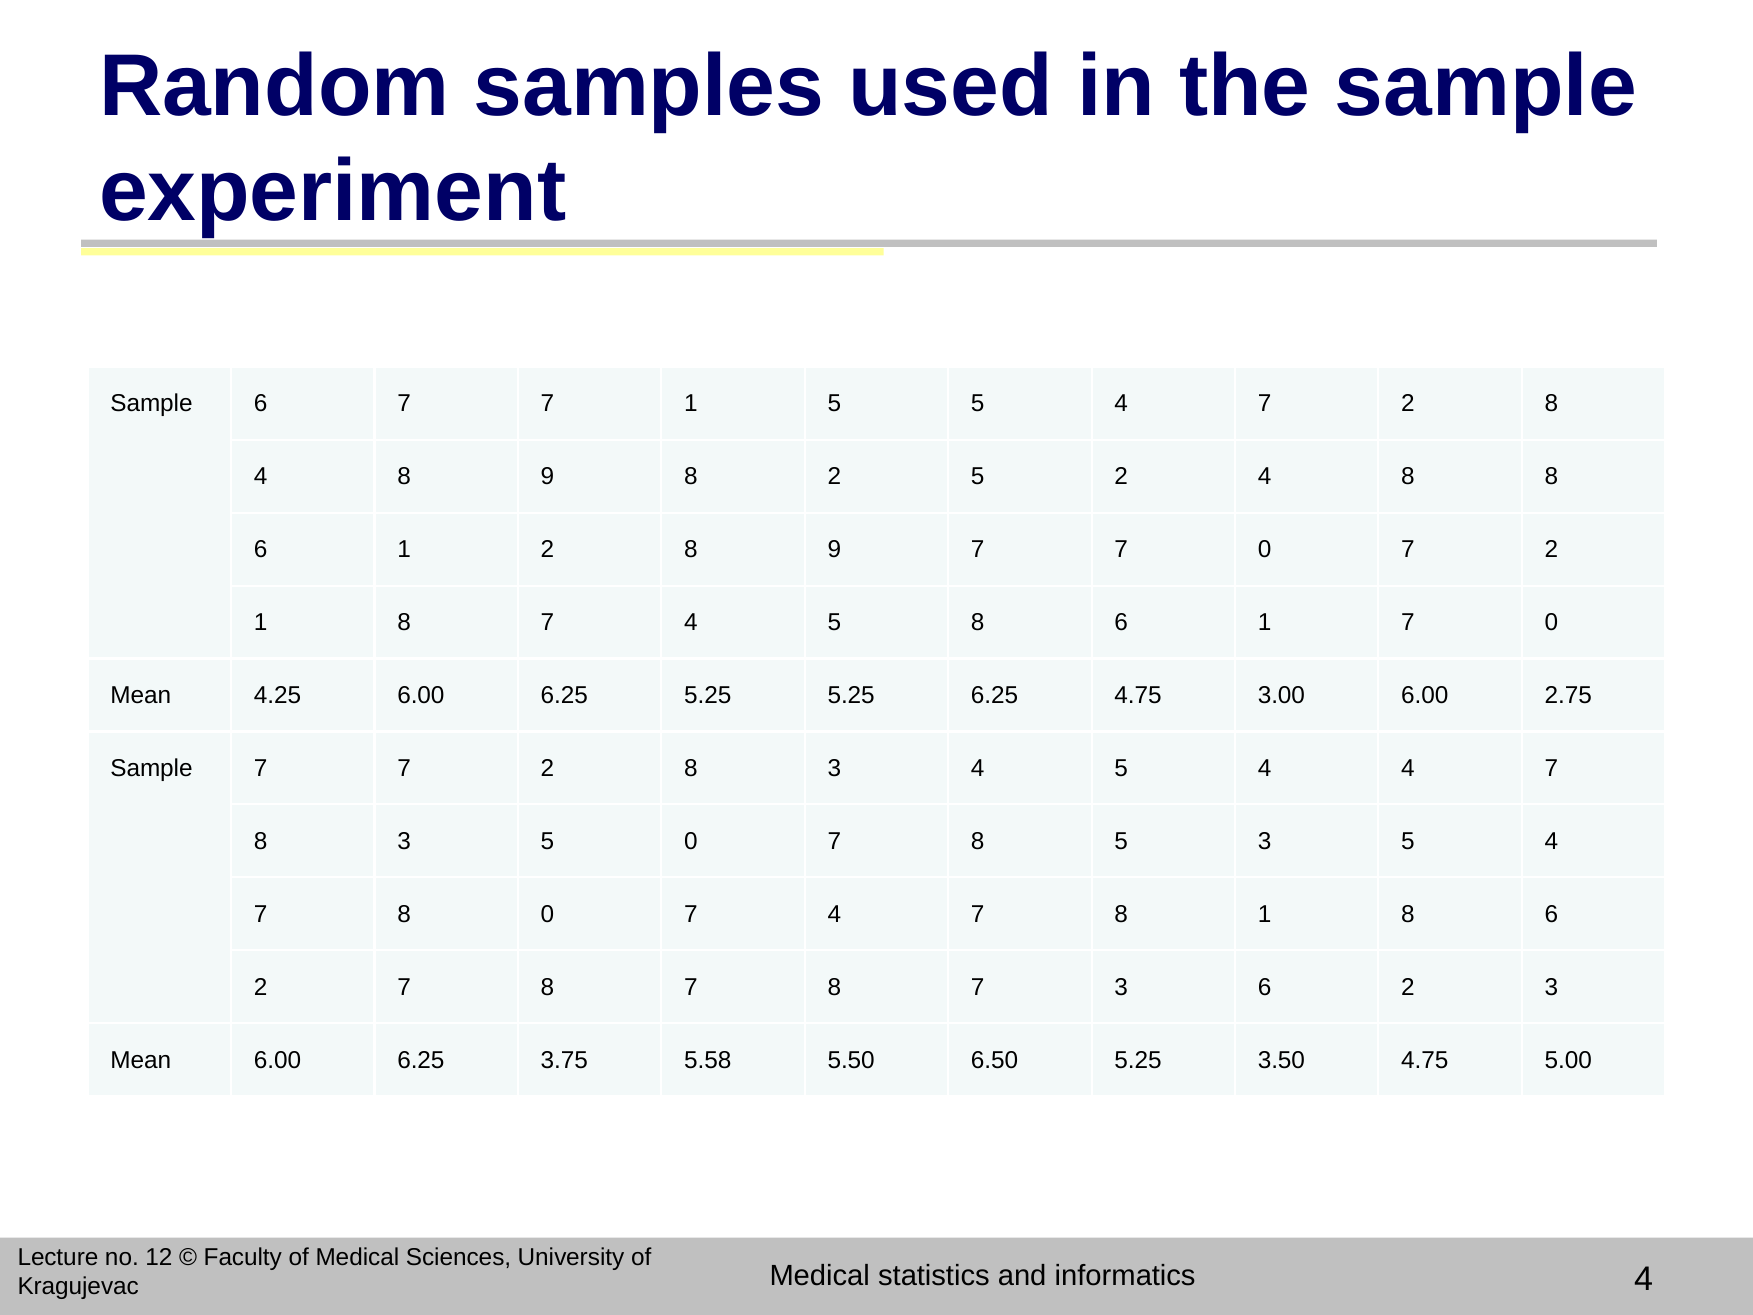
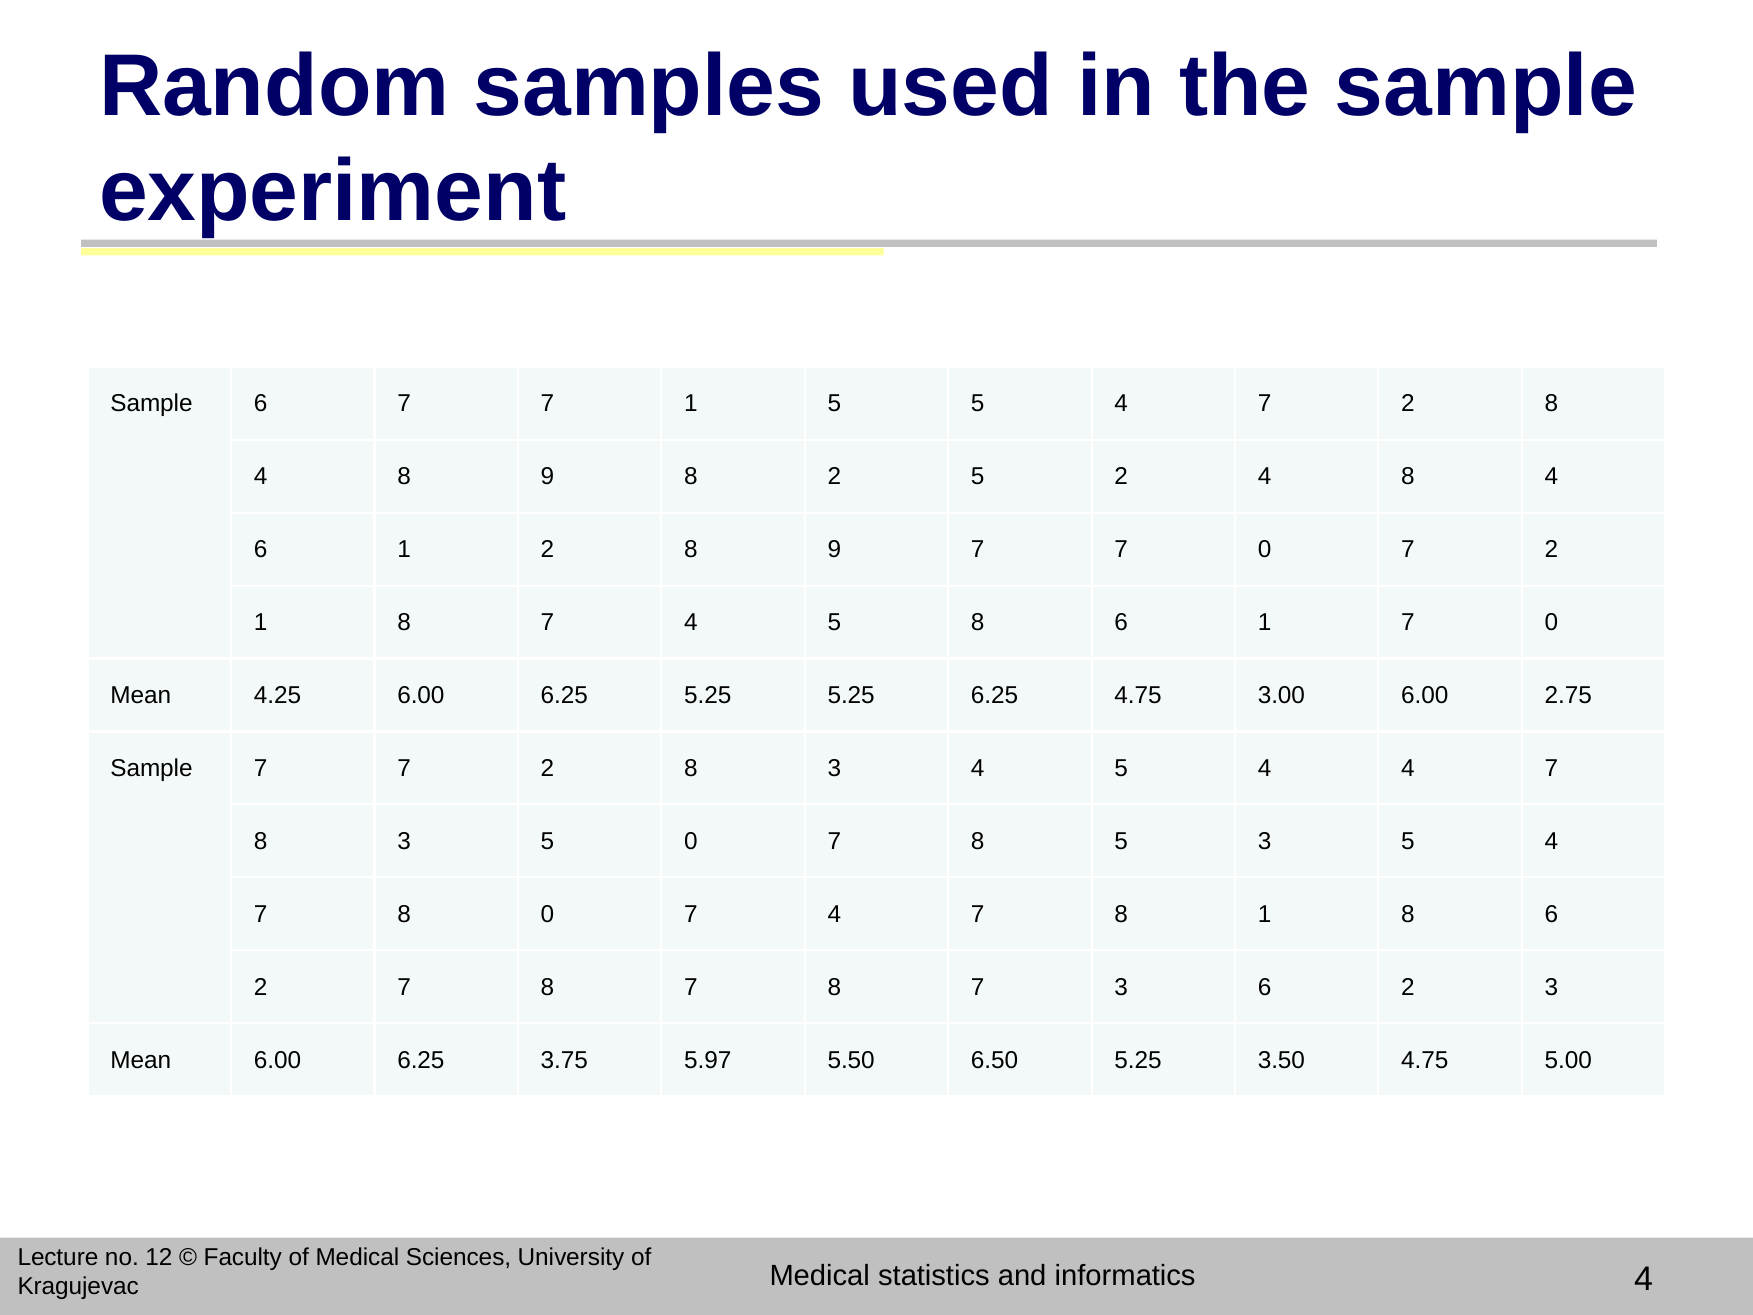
4 8 8: 8 -> 4 (1551, 476)
5.58: 5.58 -> 5.97 (708, 1060)
